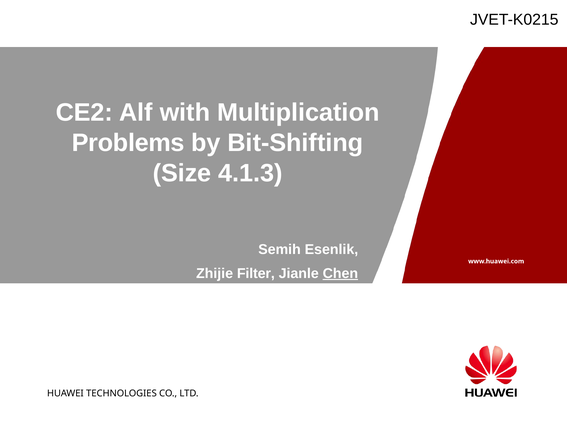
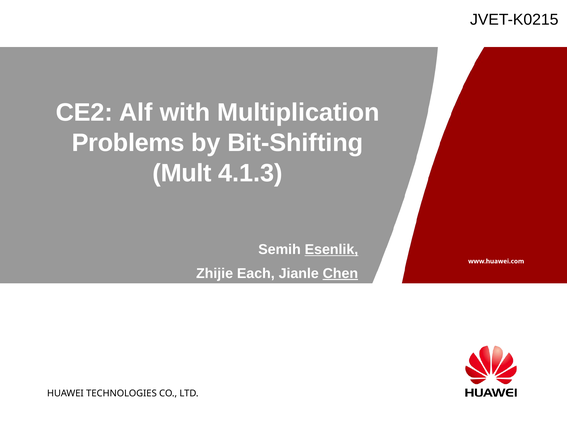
Size: Size -> Mult (182, 173)
Esenlik underline: none -> present (331, 250)
Filter: Filter -> Each (256, 274)
